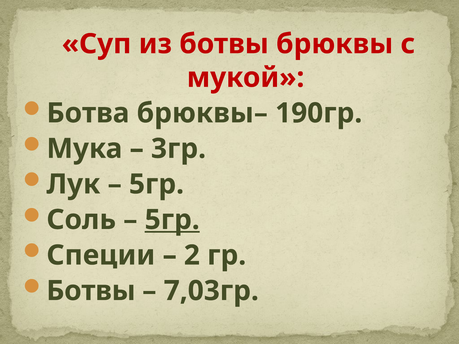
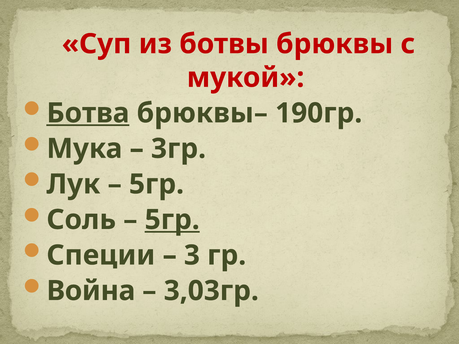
Ботва underline: none -> present (88, 113)
2: 2 -> 3 (192, 255)
Ботвы: Ботвы -> Война (91, 291)
7,03гр: 7,03гр -> 3,03гр (211, 291)
